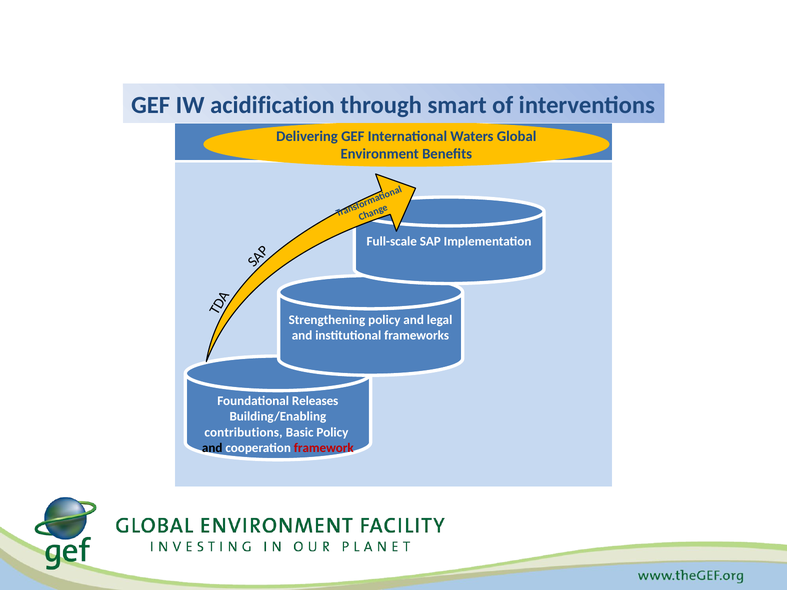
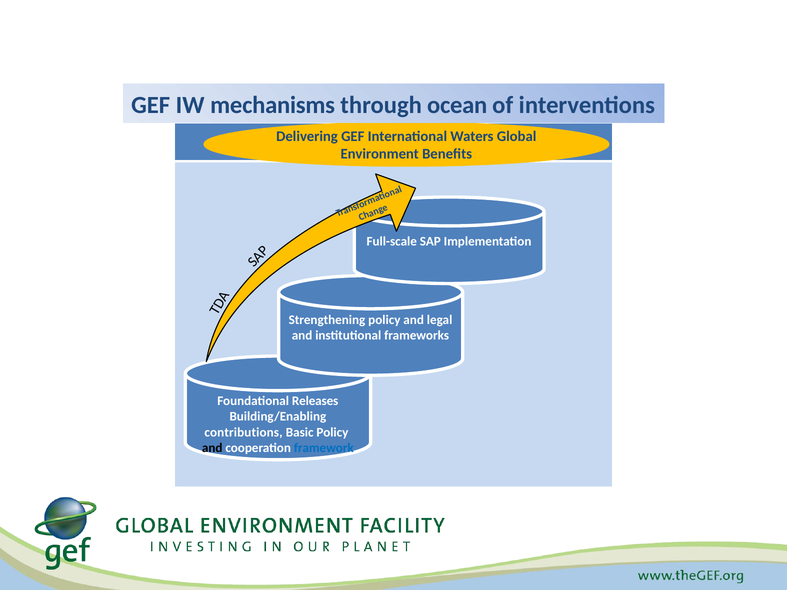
acidification: acidification -> mechanisms (273, 105)
smart: smart -> ocean (457, 105)
framework colour: red -> blue (324, 448)
